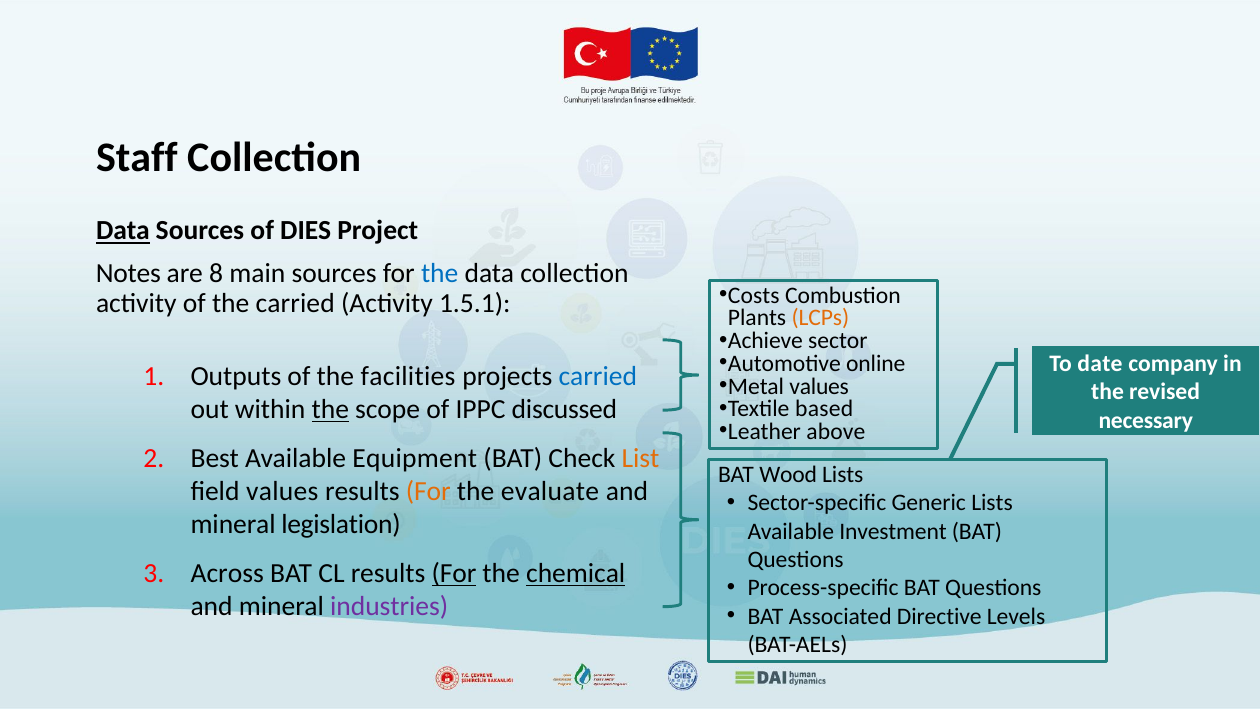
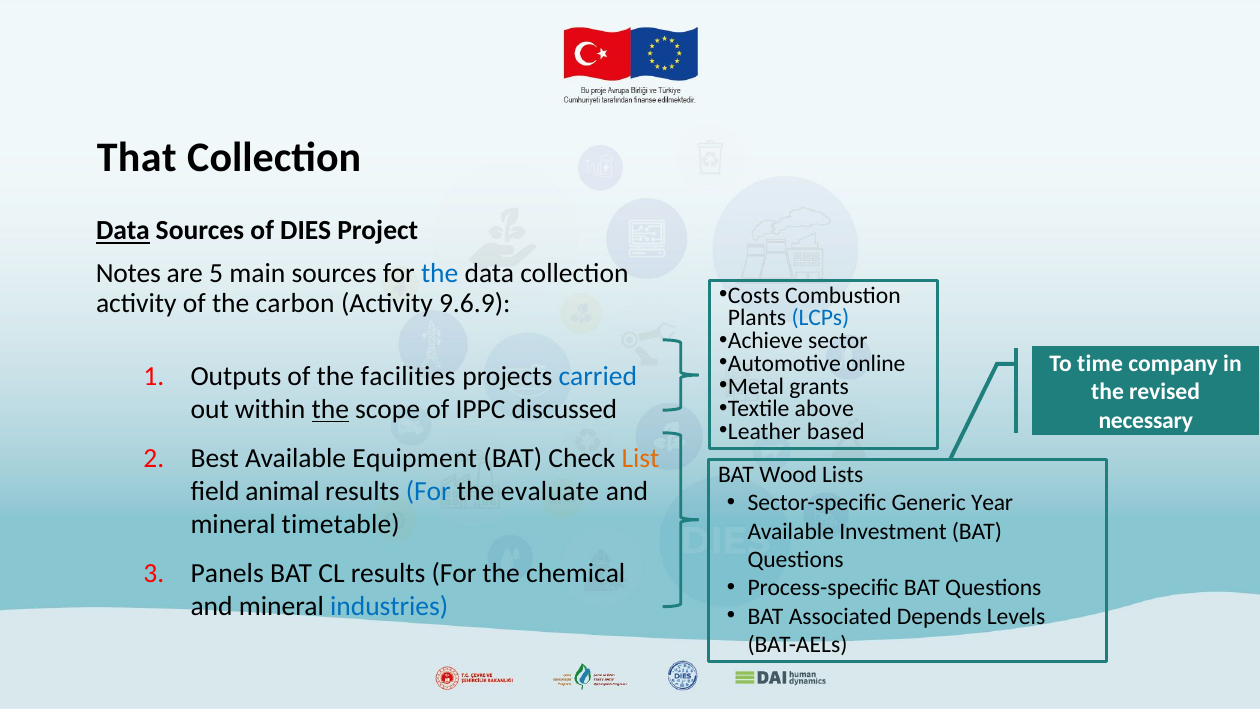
Staff: Staff -> That (137, 158)
8: 8 -> 5 (216, 274)
the carried: carried -> carbon (295, 303)
1.5.1: 1.5.1 -> 9.6.9 (475, 303)
LCPs colour: orange -> blue (820, 318)
date: date -> time (1100, 364)
Metal values: values -> grants (819, 386)
based: based -> above (824, 409)
above: above -> based (836, 431)
field values: values -> animal (283, 491)
For colour: orange -> blue (428, 491)
Generic Lists: Lists -> Year (992, 503)
legislation: legislation -> timetable (341, 524)
Across: Across -> Panels (227, 573)
For underline: present -> none (454, 573)
chemical underline: present -> none (576, 573)
industries colour: purple -> blue (389, 606)
Directive: Directive -> Depends (939, 616)
